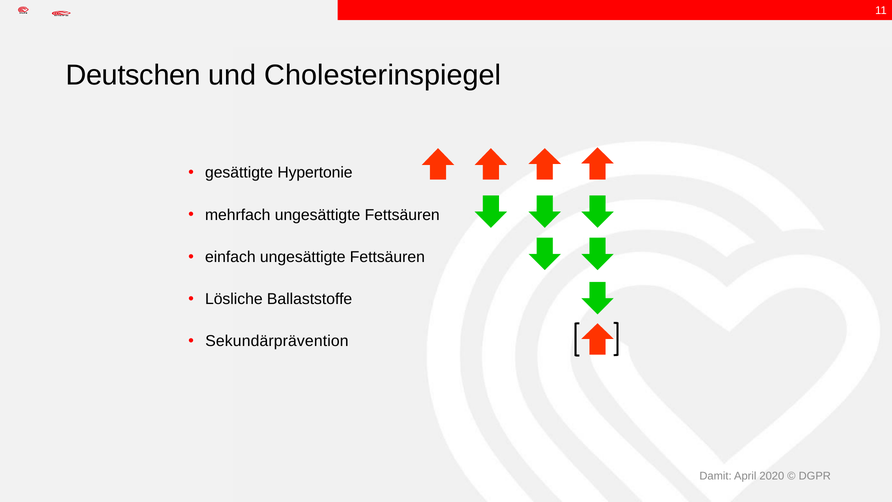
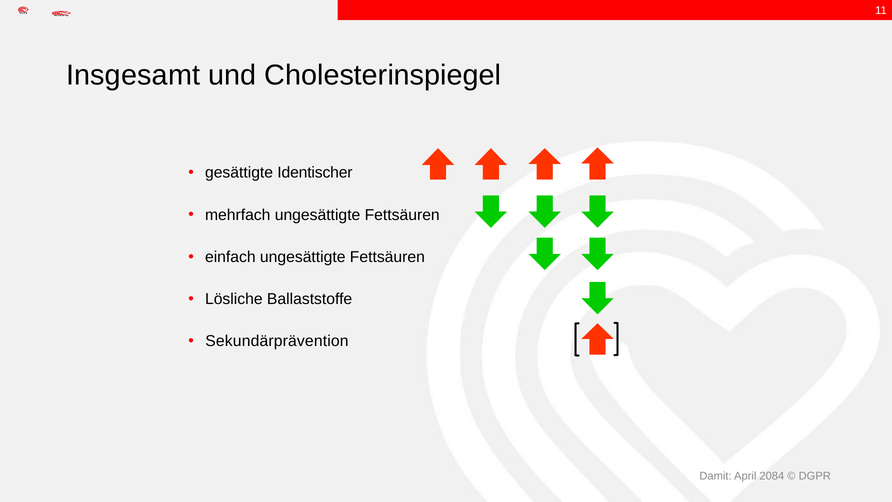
Deutschen: Deutschen -> Insgesamt (133, 75)
Hypertonie: Hypertonie -> Identischer (315, 173)
2020: 2020 -> 2084 (772, 476)
